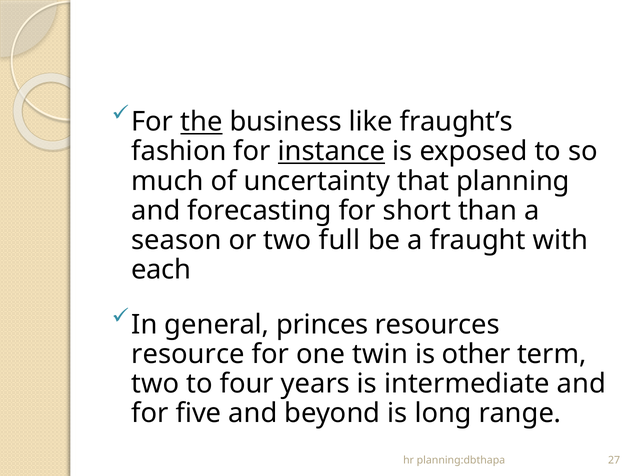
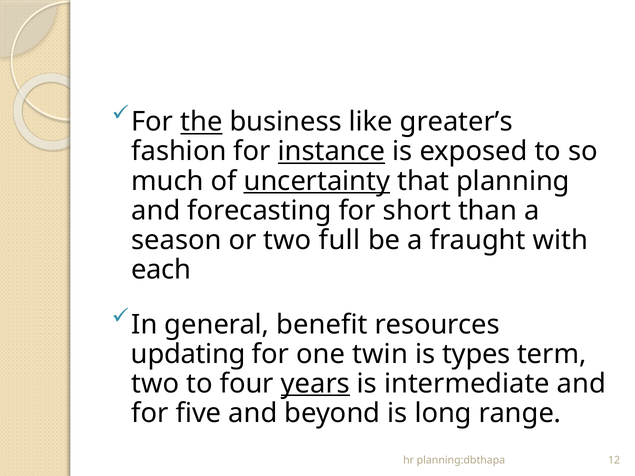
fraught’s: fraught’s -> greater’s (456, 122)
uncertainty underline: none -> present (317, 181)
princes: princes -> benefit (322, 325)
resource: resource -> updating (188, 354)
other: other -> types (476, 354)
years underline: none -> present (315, 384)
27: 27 -> 12 (614, 460)
